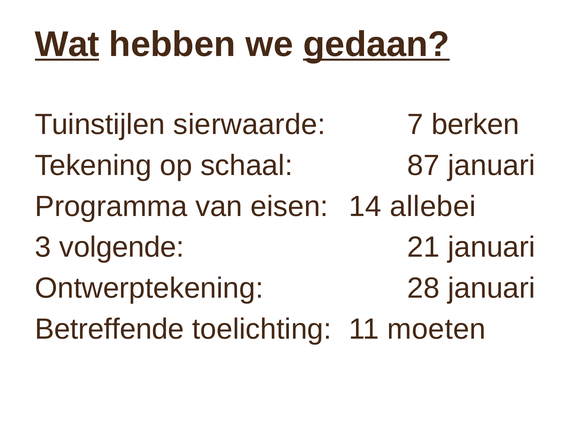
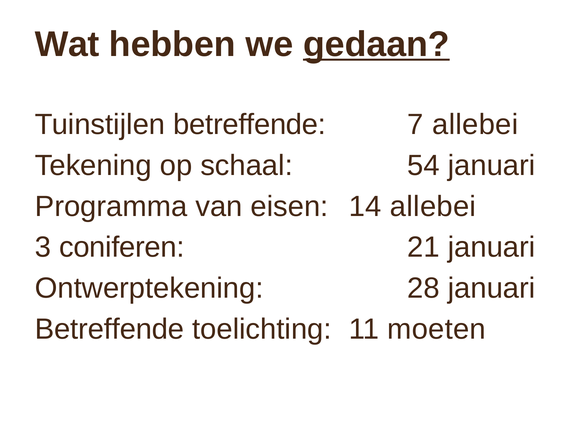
Wat underline: present -> none (67, 44)
Tuinstijlen sierwaarde: sierwaarde -> betreffende (250, 125)
7 berken: berken -> allebei (475, 125)
87: 87 -> 54 (423, 166)
volgende: volgende -> coniferen (122, 247)
